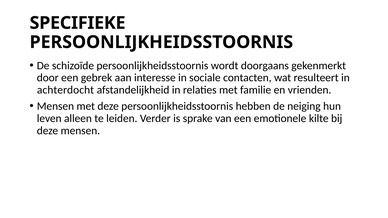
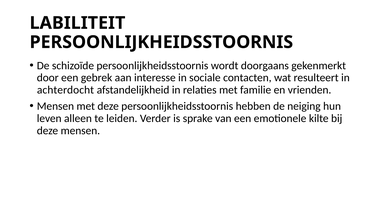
SPECIFIEKE: SPECIFIEKE -> LABILITEIT (77, 23)
